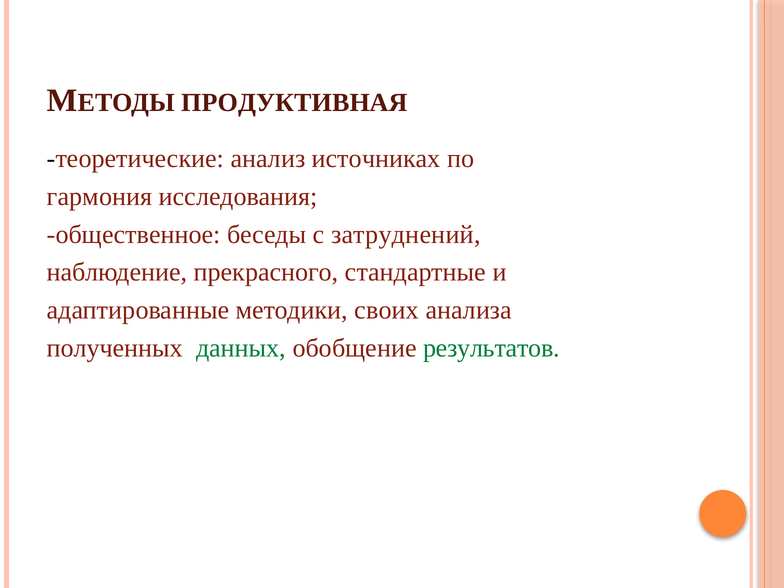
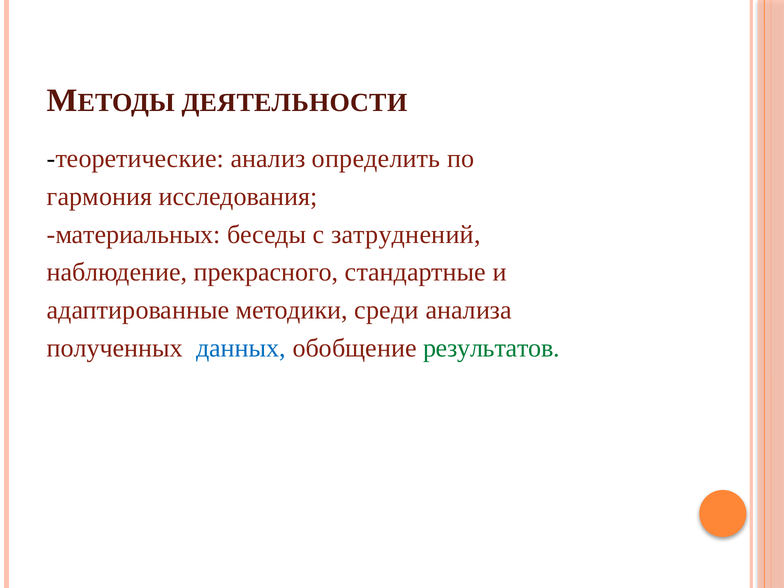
ПРОДУКТИВНАЯ: ПРОДУКТИВНАЯ -> ДЕЯТЕЛЬНОСТИ (294, 102)
источниках: источниках -> определить (376, 159)
общественное: общественное -> материальных (134, 234)
своих: своих -> среди (387, 310)
данных colour: green -> blue (241, 348)
